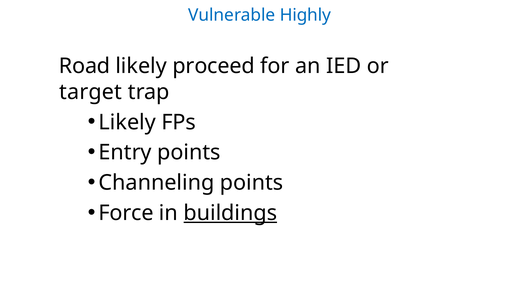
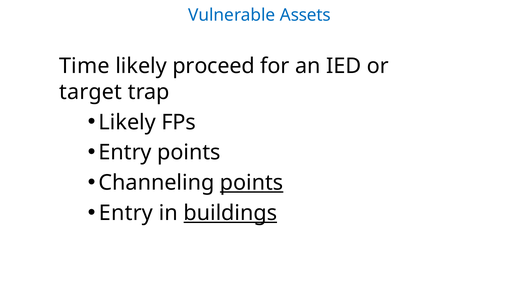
Highly: Highly -> Assets (305, 15)
Road: Road -> Time (84, 66)
points underline: none -> present (252, 183)
Force: Force -> Entry (126, 213)
